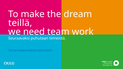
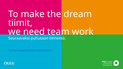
teillä: teillä -> tiimit (20, 23)
